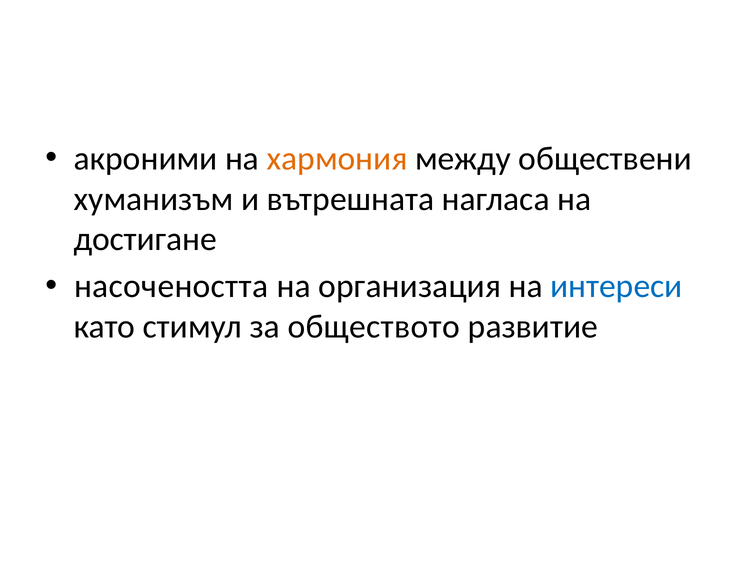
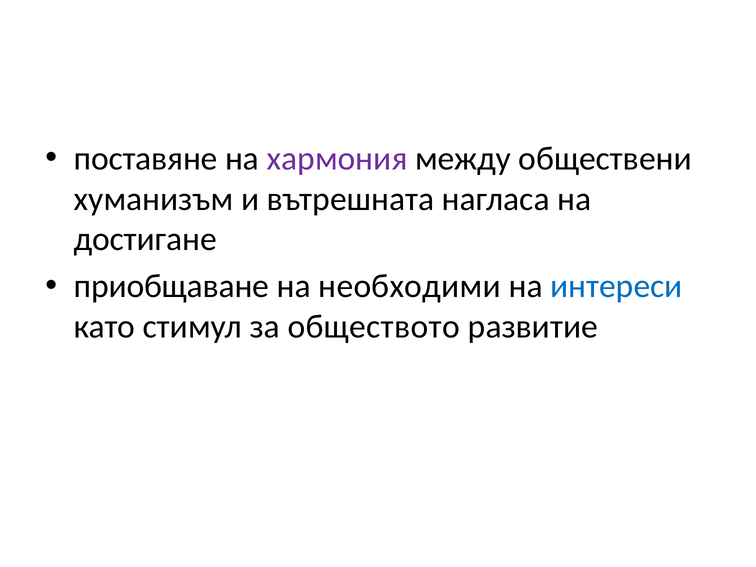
акроними: акроними -> поставяне (146, 159)
хармония colour: orange -> purple (337, 159)
насочеността: насочеността -> приобщаване (171, 286)
организация: организация -> необходими (410, 286)
